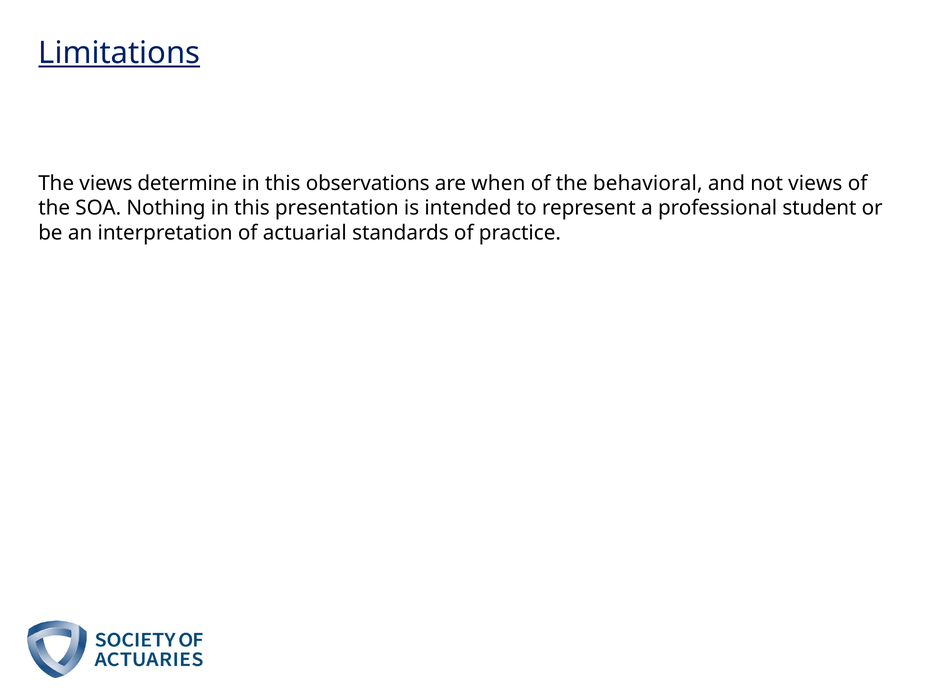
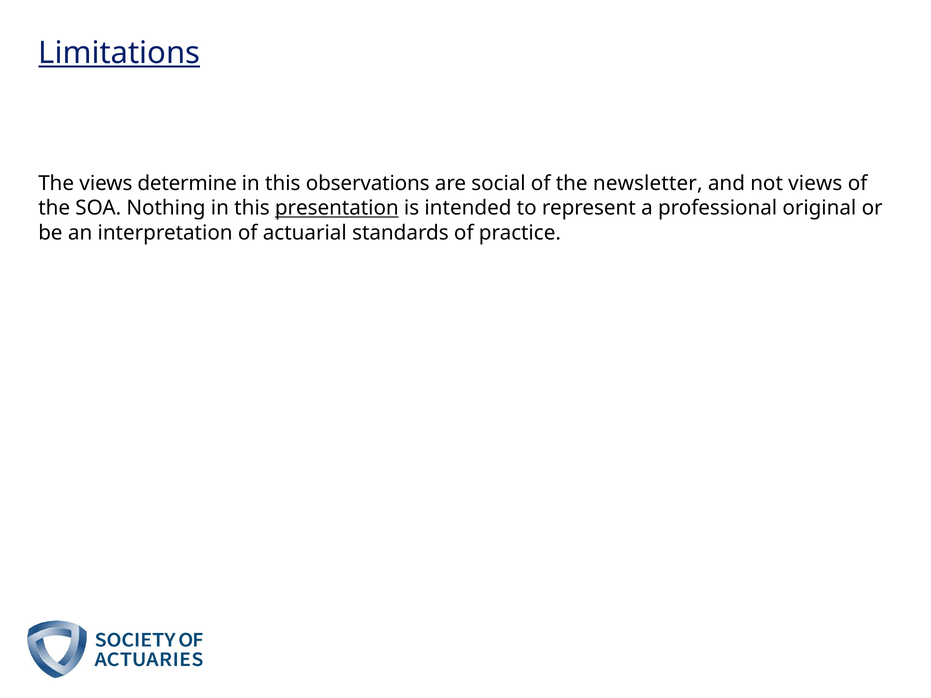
when: when -> social (499, 183)
behavioral: behavioral -> newsletter (648, 183)
presentation underline: none -> present (337, 208)
student: student -> original (819, 208)
